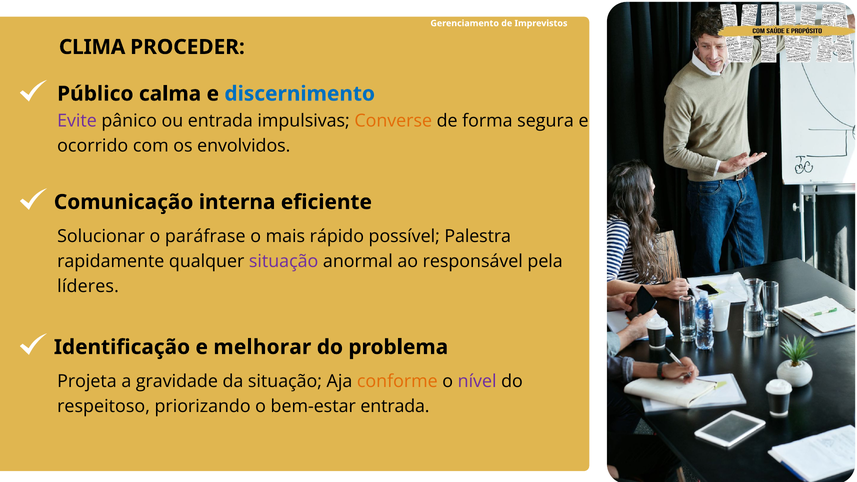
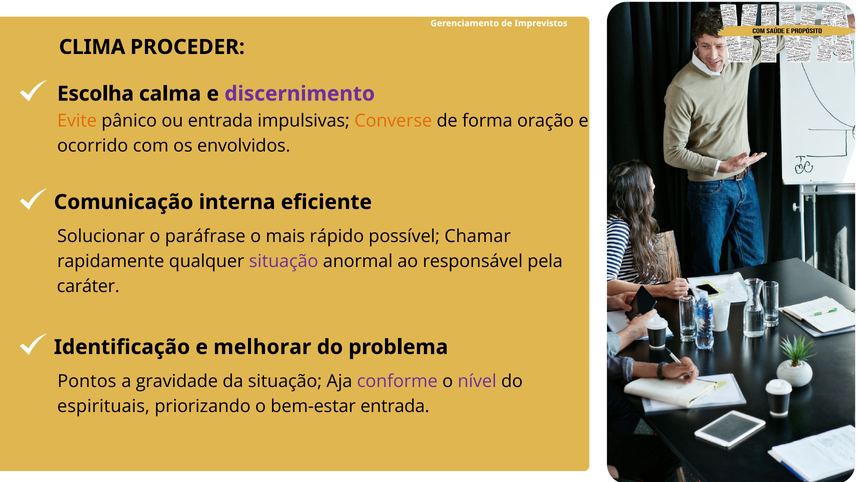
Público: Público -> Escolha (95, 94)
discernimento colour: blue -> purple (300, 94)
Evite colour: purple -> orange (77, 121)
segura: segura -> oração (546, 121)
Palestra: Palestra -> Chamar (478, 236)
líderes: líderes -> caráter (88, 286)
Projeta: Projeta -> Pontos (87, 381)
conforme colour: orange -> purple (397, 381)
respeitoso: respeitoso -> espirituais (103, 406)
